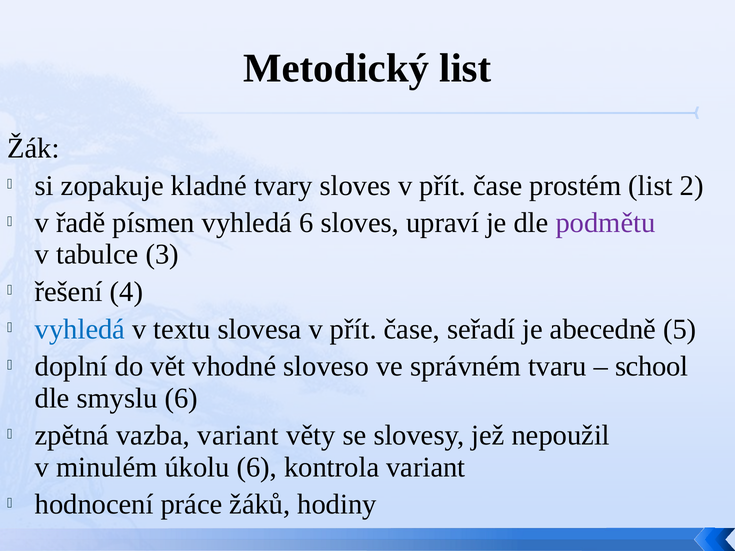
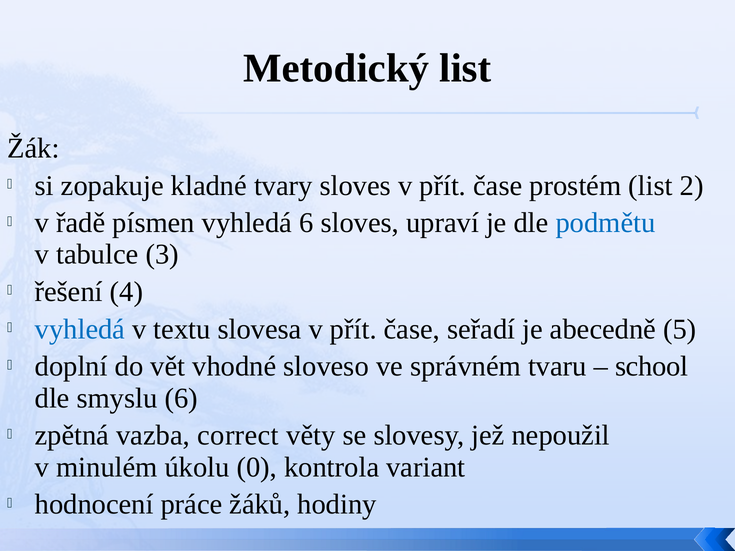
podmětu colour: purple -> blue (606, 223)
vazba variant: variant -> correct (238, 436)
úkolu 6: 6 -> 0 (257, 467)
